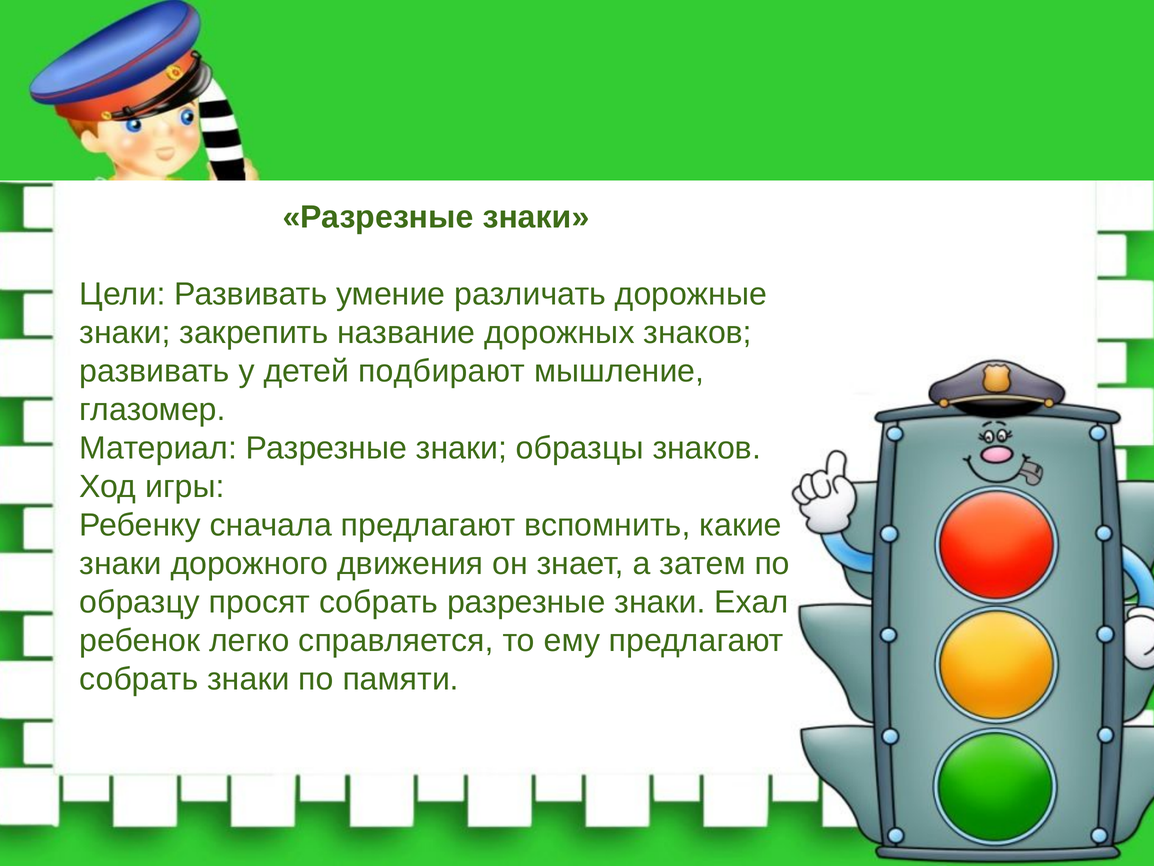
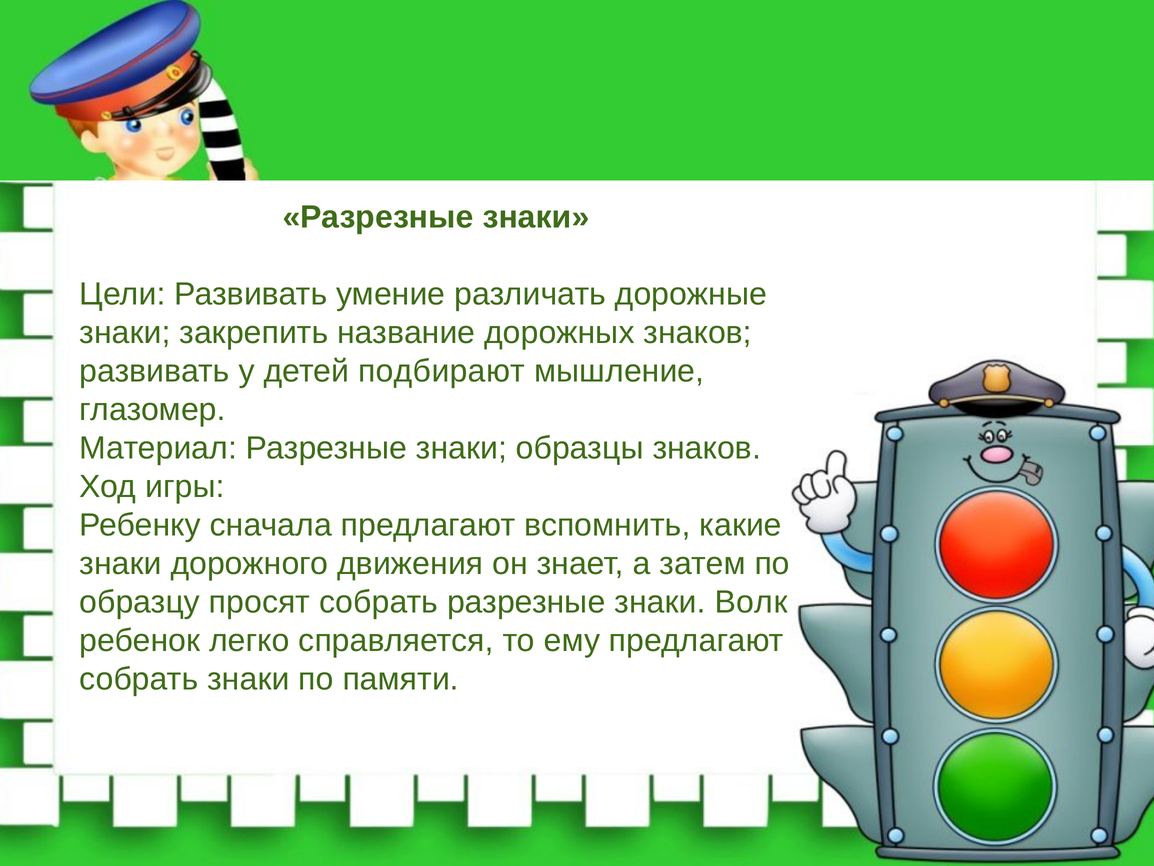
Ехал: Ехал -> Волк (751, 602)
